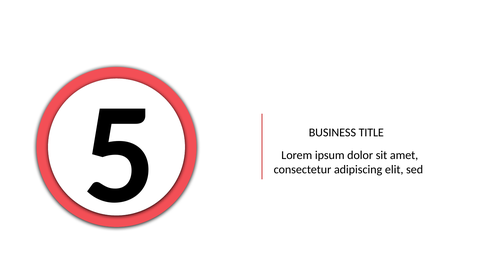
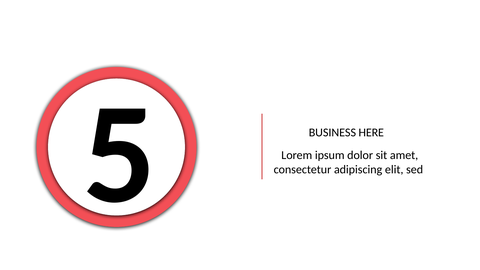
TITLE: TITLE -> HERE (371, 133)
